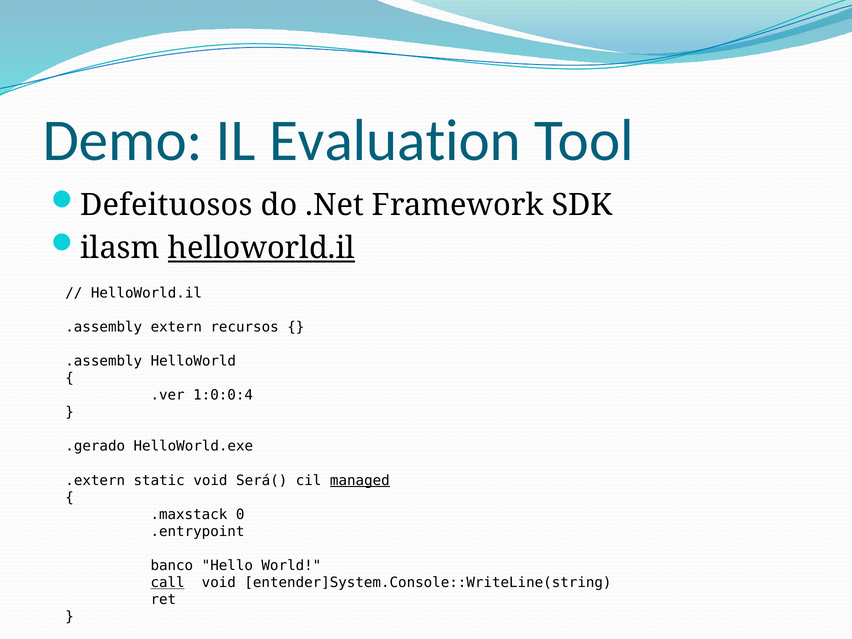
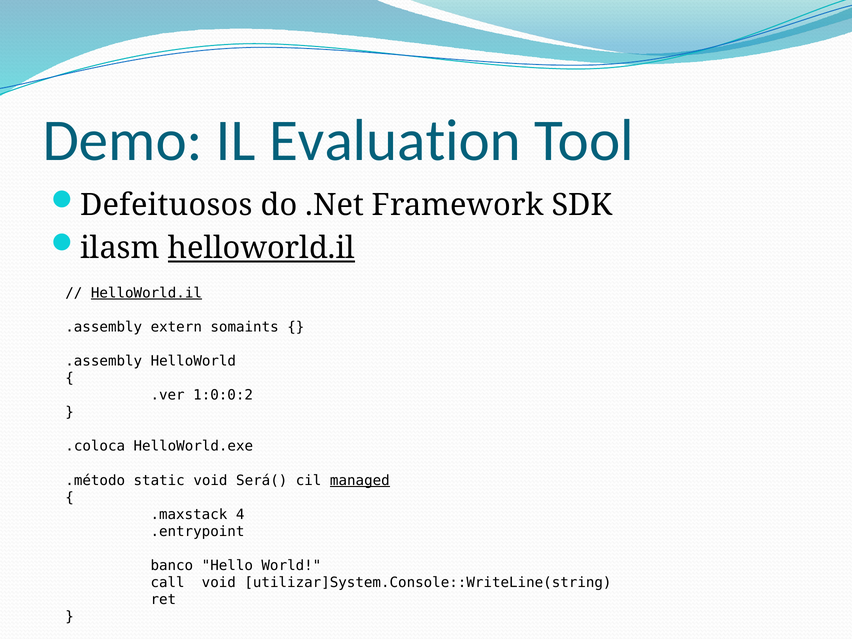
HelloWorld.il underline: none -> present (146, 293)
recursos: recursos -> somaints (245, 327)
1:0:0:4: 1:0:0:4 -> 1:0:0:2 (223, 395)
.gerado: .gerado -> .coloca (95, 446)
.extern: .extern -> .método (95, 480)
0: 0 -> 4 (240, 514)
call underline: present -> none (168, 583)
entender]System.Console::WriteLine(string: entender]System.Console::WriteLine(string -> utilizar]System.Console::WriteLine(string (428, 583)
